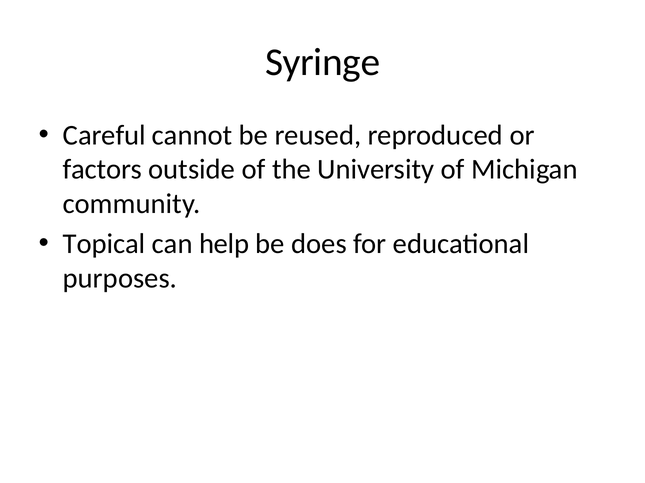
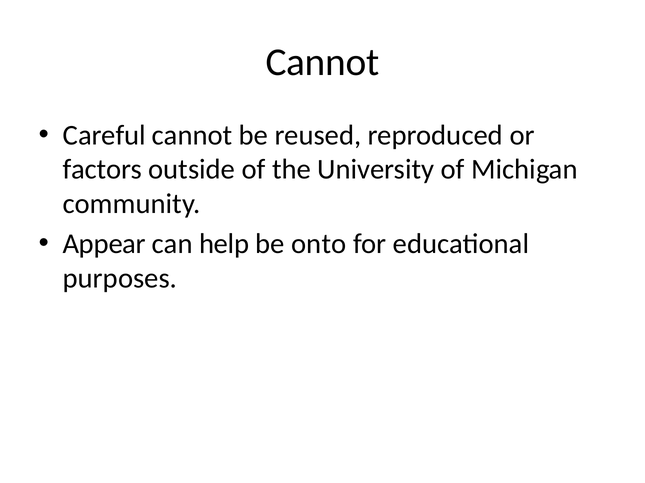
Syringe: Syringe -> Cannot (323, 62)
Topical: Topical -> Appear (104, 244)
does: does -> onto (319, 244)
